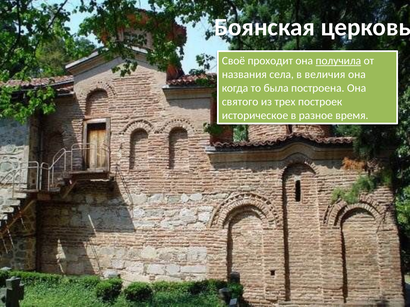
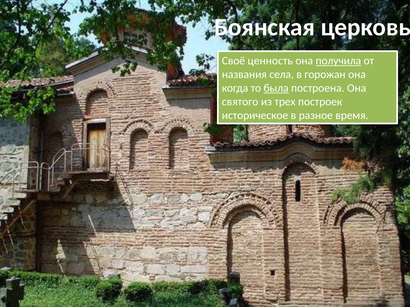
проходит: проходит -> ценность (270, 61)
величия: величия -> горожан (325, 75)
была underline: none -> present (276, 88)
